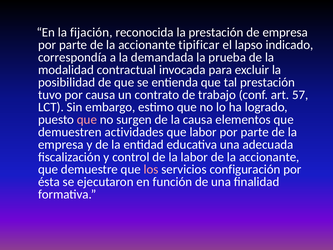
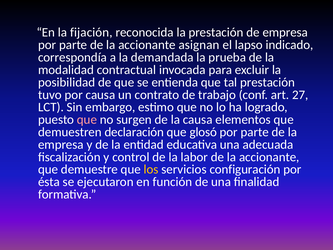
tipificar: tipificar -> asignan (199, 45)
57: 57 -> 27 (300, 95)
actividades: actividades -> declaración (134, 132)
que labor: labor -> glosó (203, 132)
los colour: pink -> yellow (151, 169)
